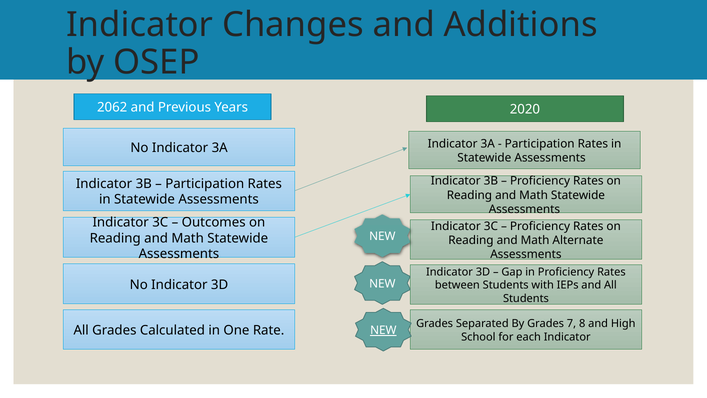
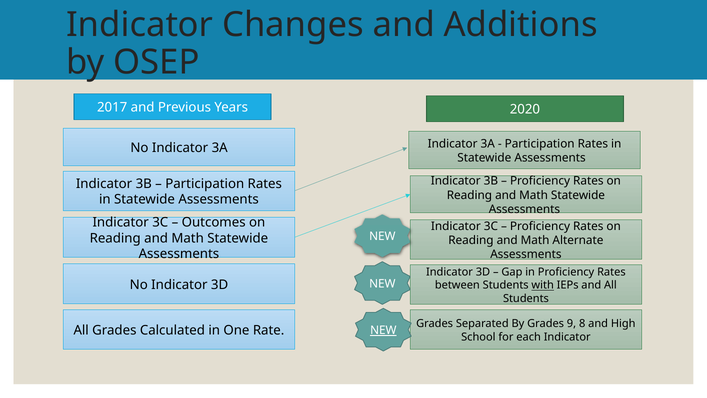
2062: 2062 -> 2017 (112, 107)
with underline: none -> present (543, 285)
7: 7 -> 9 (571, 324)
